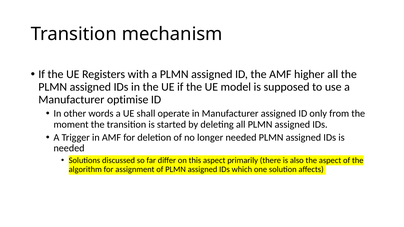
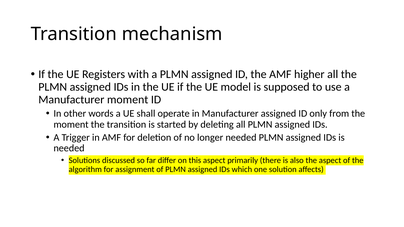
Manufacturer optimise: optimise -> moment (128, 100)
